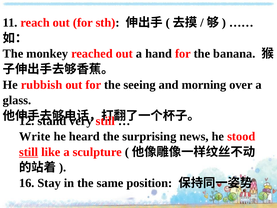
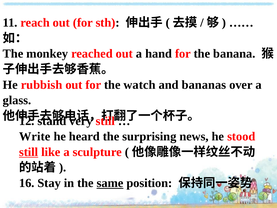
seeing: seeing -> watch (140, 85)
morning: morning -> bananas (204, 85)
same underline: none -> present (110, 183)
